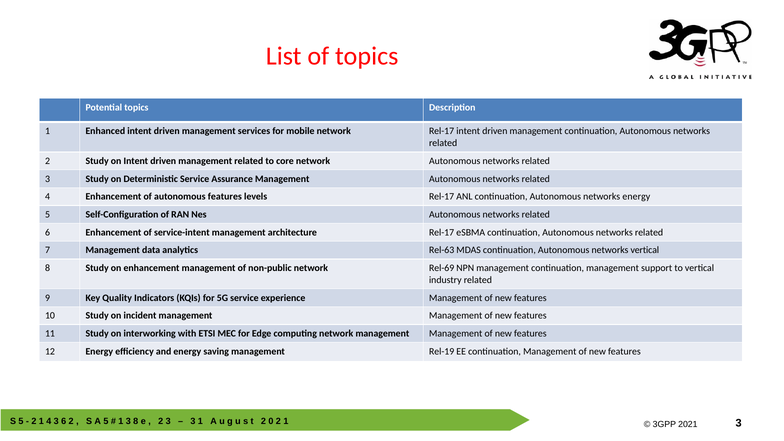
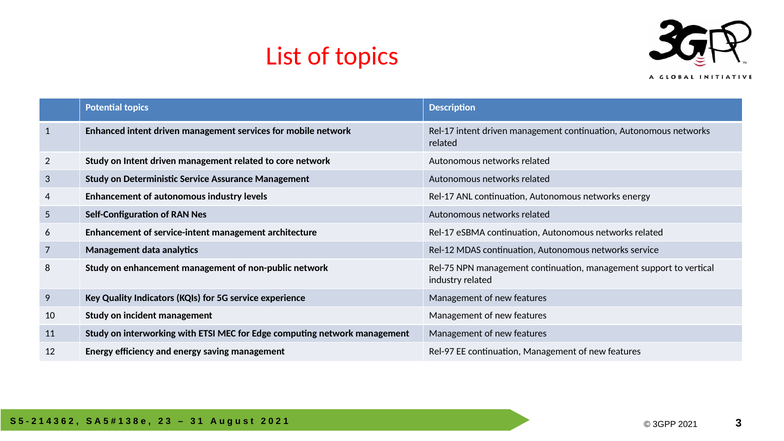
autonomous features: features -> industry (225, 197)
Rel-63: Rel-63 -> Rel-12 (442, 250)
networks vertical: vertical -> service (645, 250)
Rel-69: Rel-69 -> Rel-75 (442, 268)
Rel-19: Rel-19 -> Rel-97 (442, 351)
